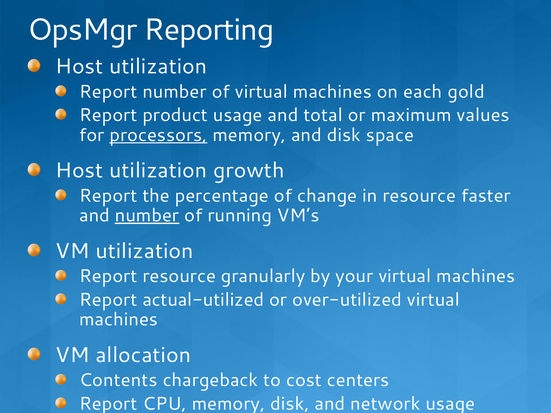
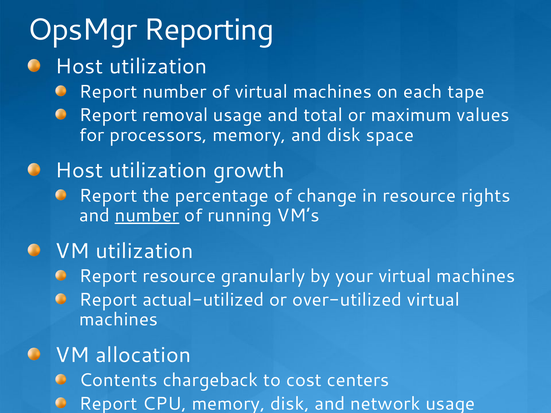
gold: gold -> tape (466, 92)
product: product -> removal (175, 115)
processors underline: present -> none (158, 135)
faster: faster -> rights (486, 196)
